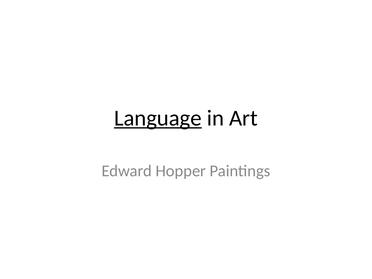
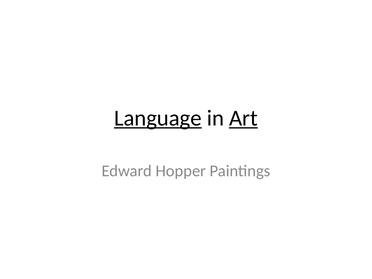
Art underline: none -> present (243, 118)
